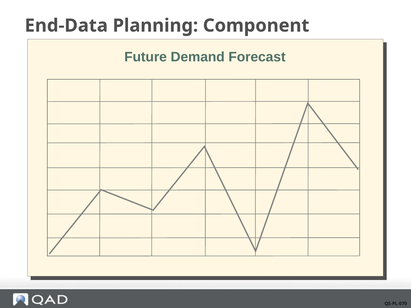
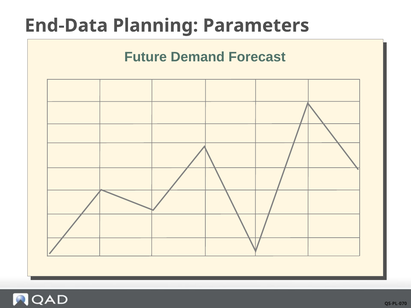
Component: Component -> Parameters (256, 26)
